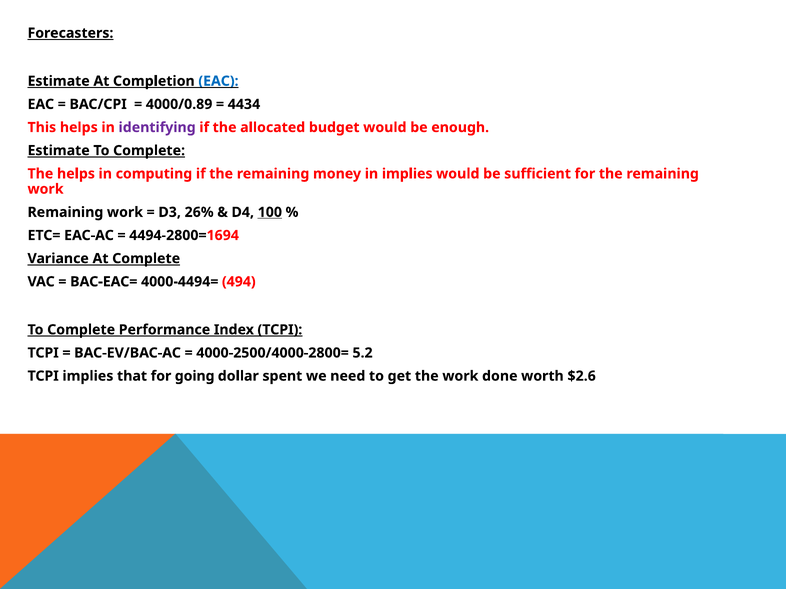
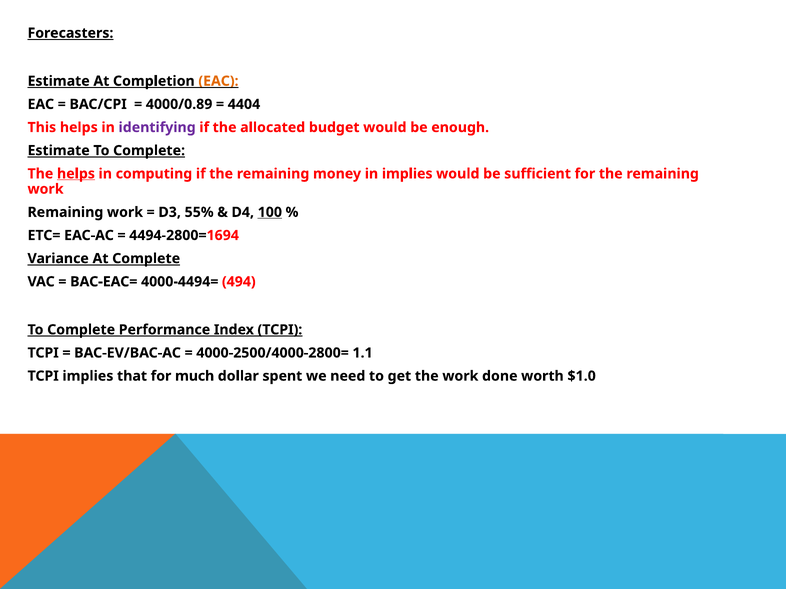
EAC colour: blue -> orange (218, 81)
4434: 4434 -> 4404 (244, 104)
helps underline: none -> present (76, 174)
26%: 26% -> 55% (199, 212)
5.2: 5.2 -> 1.1 (363, 353)
going: going -> much (195, 376)
$2.6: $2.6 -> $1.0 (582, 376)
